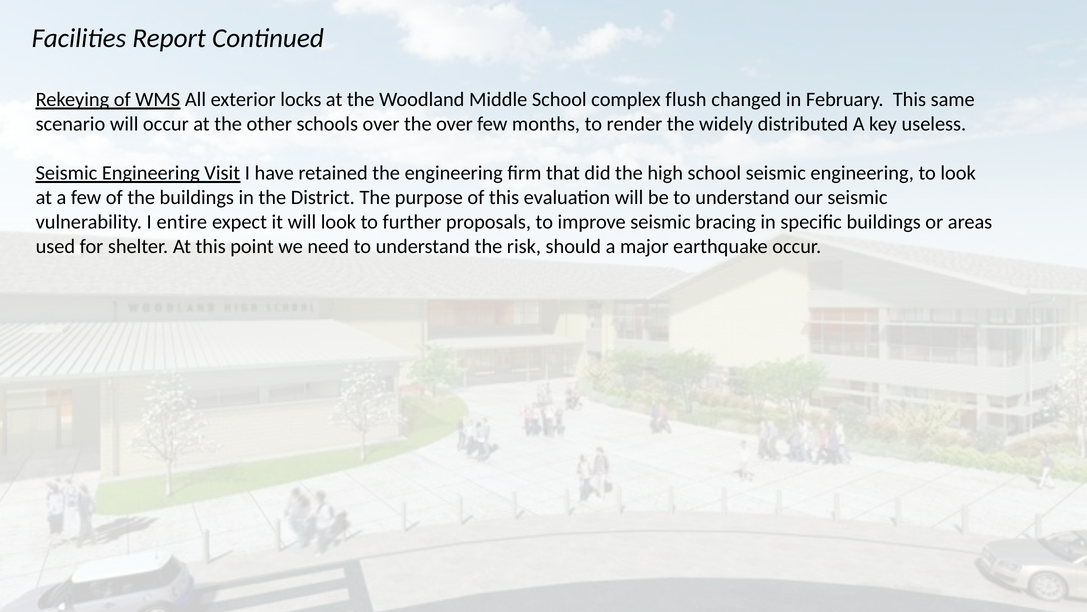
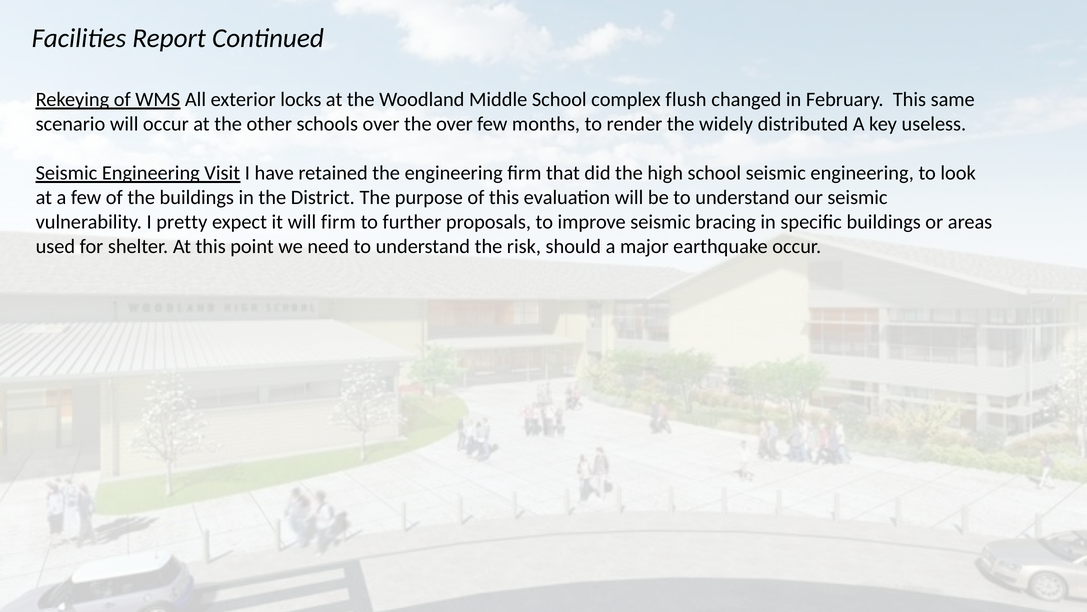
entire: entire -> pretty (182, 222)
will look: look -> firm (338, 222)
